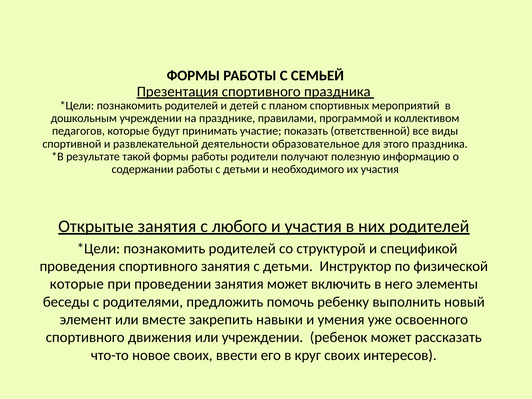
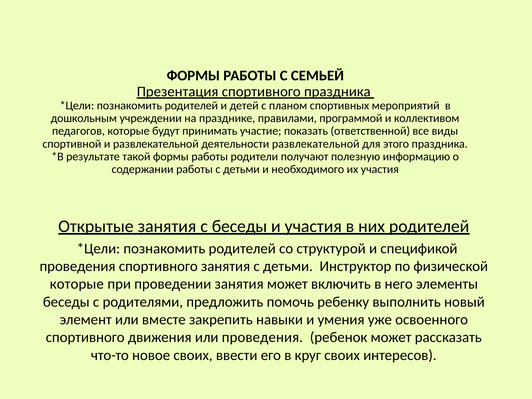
деятельности образовательное: образовательное -> развлекательной (316, 144)
с любого: любого -> беседы (240, 226)
или учреждении: учреждении -> проведения (262, 337)
